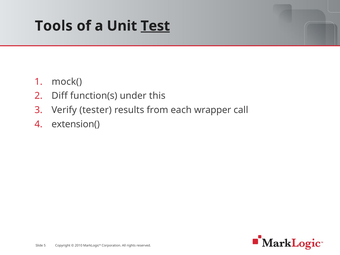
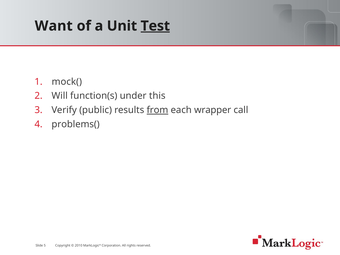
Tools: Tools -> Want (54, 26)
Diff: Diff -> Will (60, 96)
tester: tester -> public (96, 110)
from underline: none -> present (157, 110)
extension(: extension( -> problems( (76, 124)
